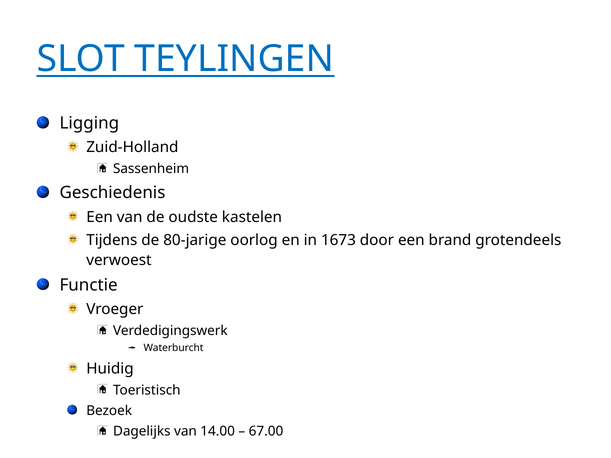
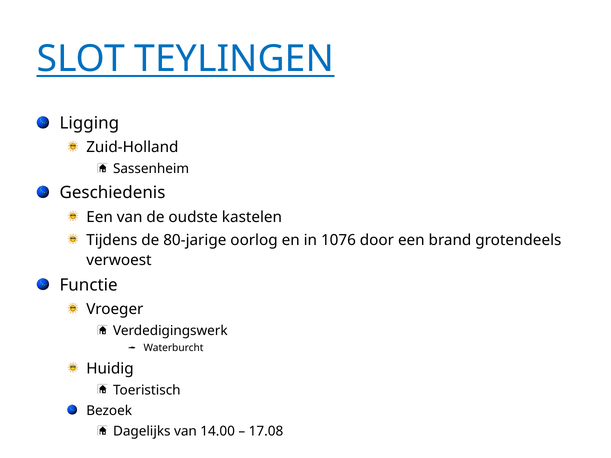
1673: 1673 -> 1076 (338, 240)
67.00: 67.00 -> 17.08 (266, 432)
